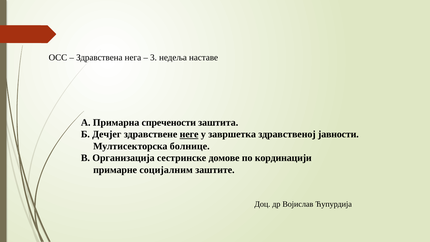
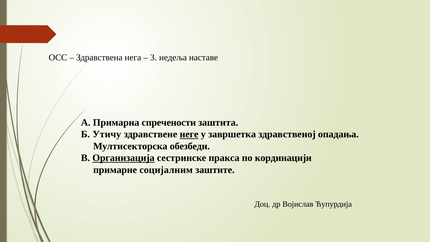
Дечјег: Дечјег -> Утичу (107, 134)
јавности: јавности -> опадања (338, 134)
болнице: болнице -> обезбеди (190, 146)
Организација underline: none -> present (123, 158)
домове: домове -> пракса (224, 158)
